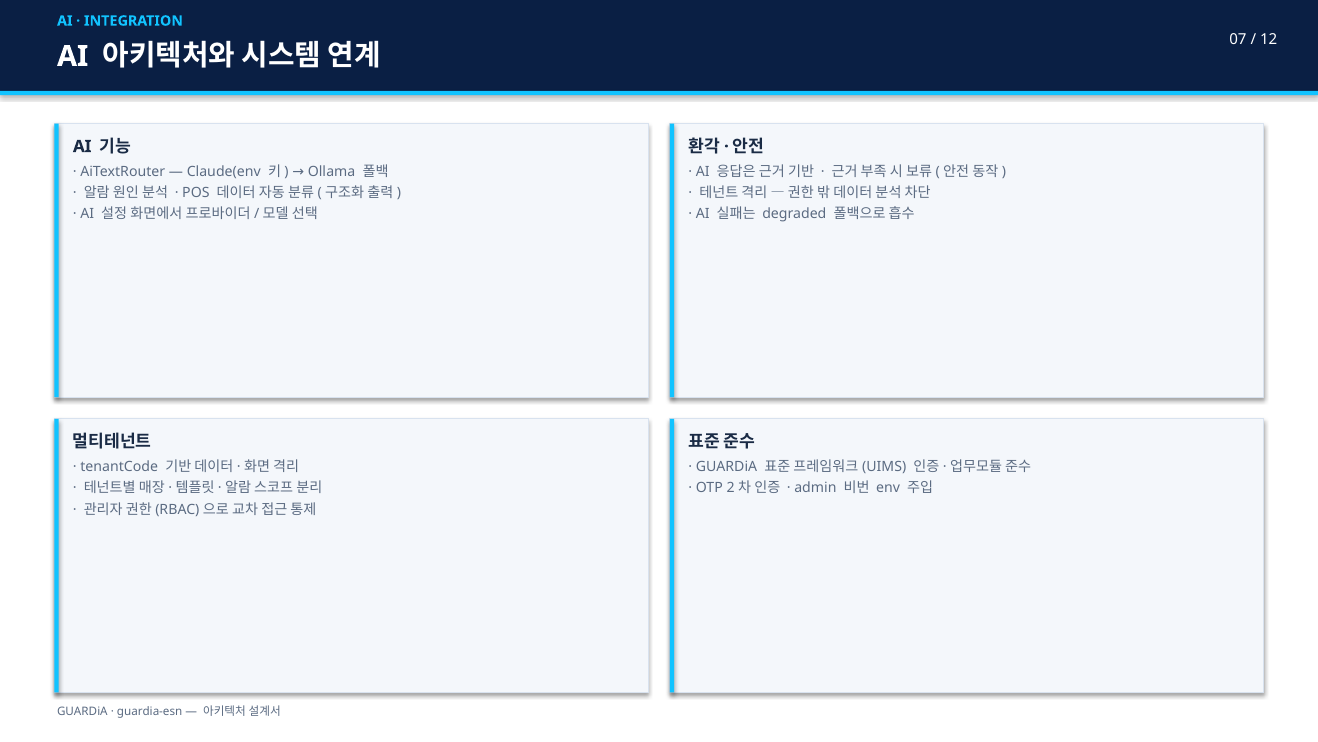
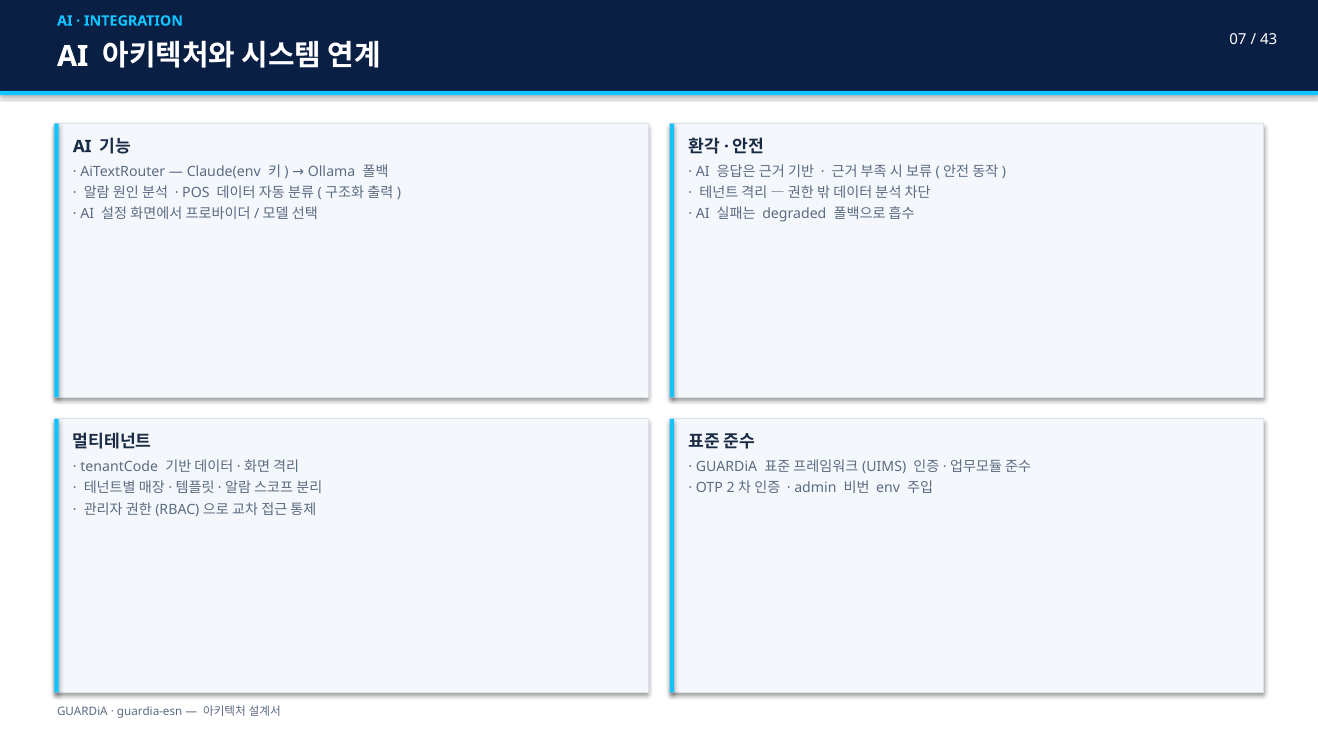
12: 12 -> 43 (1269, 39)
